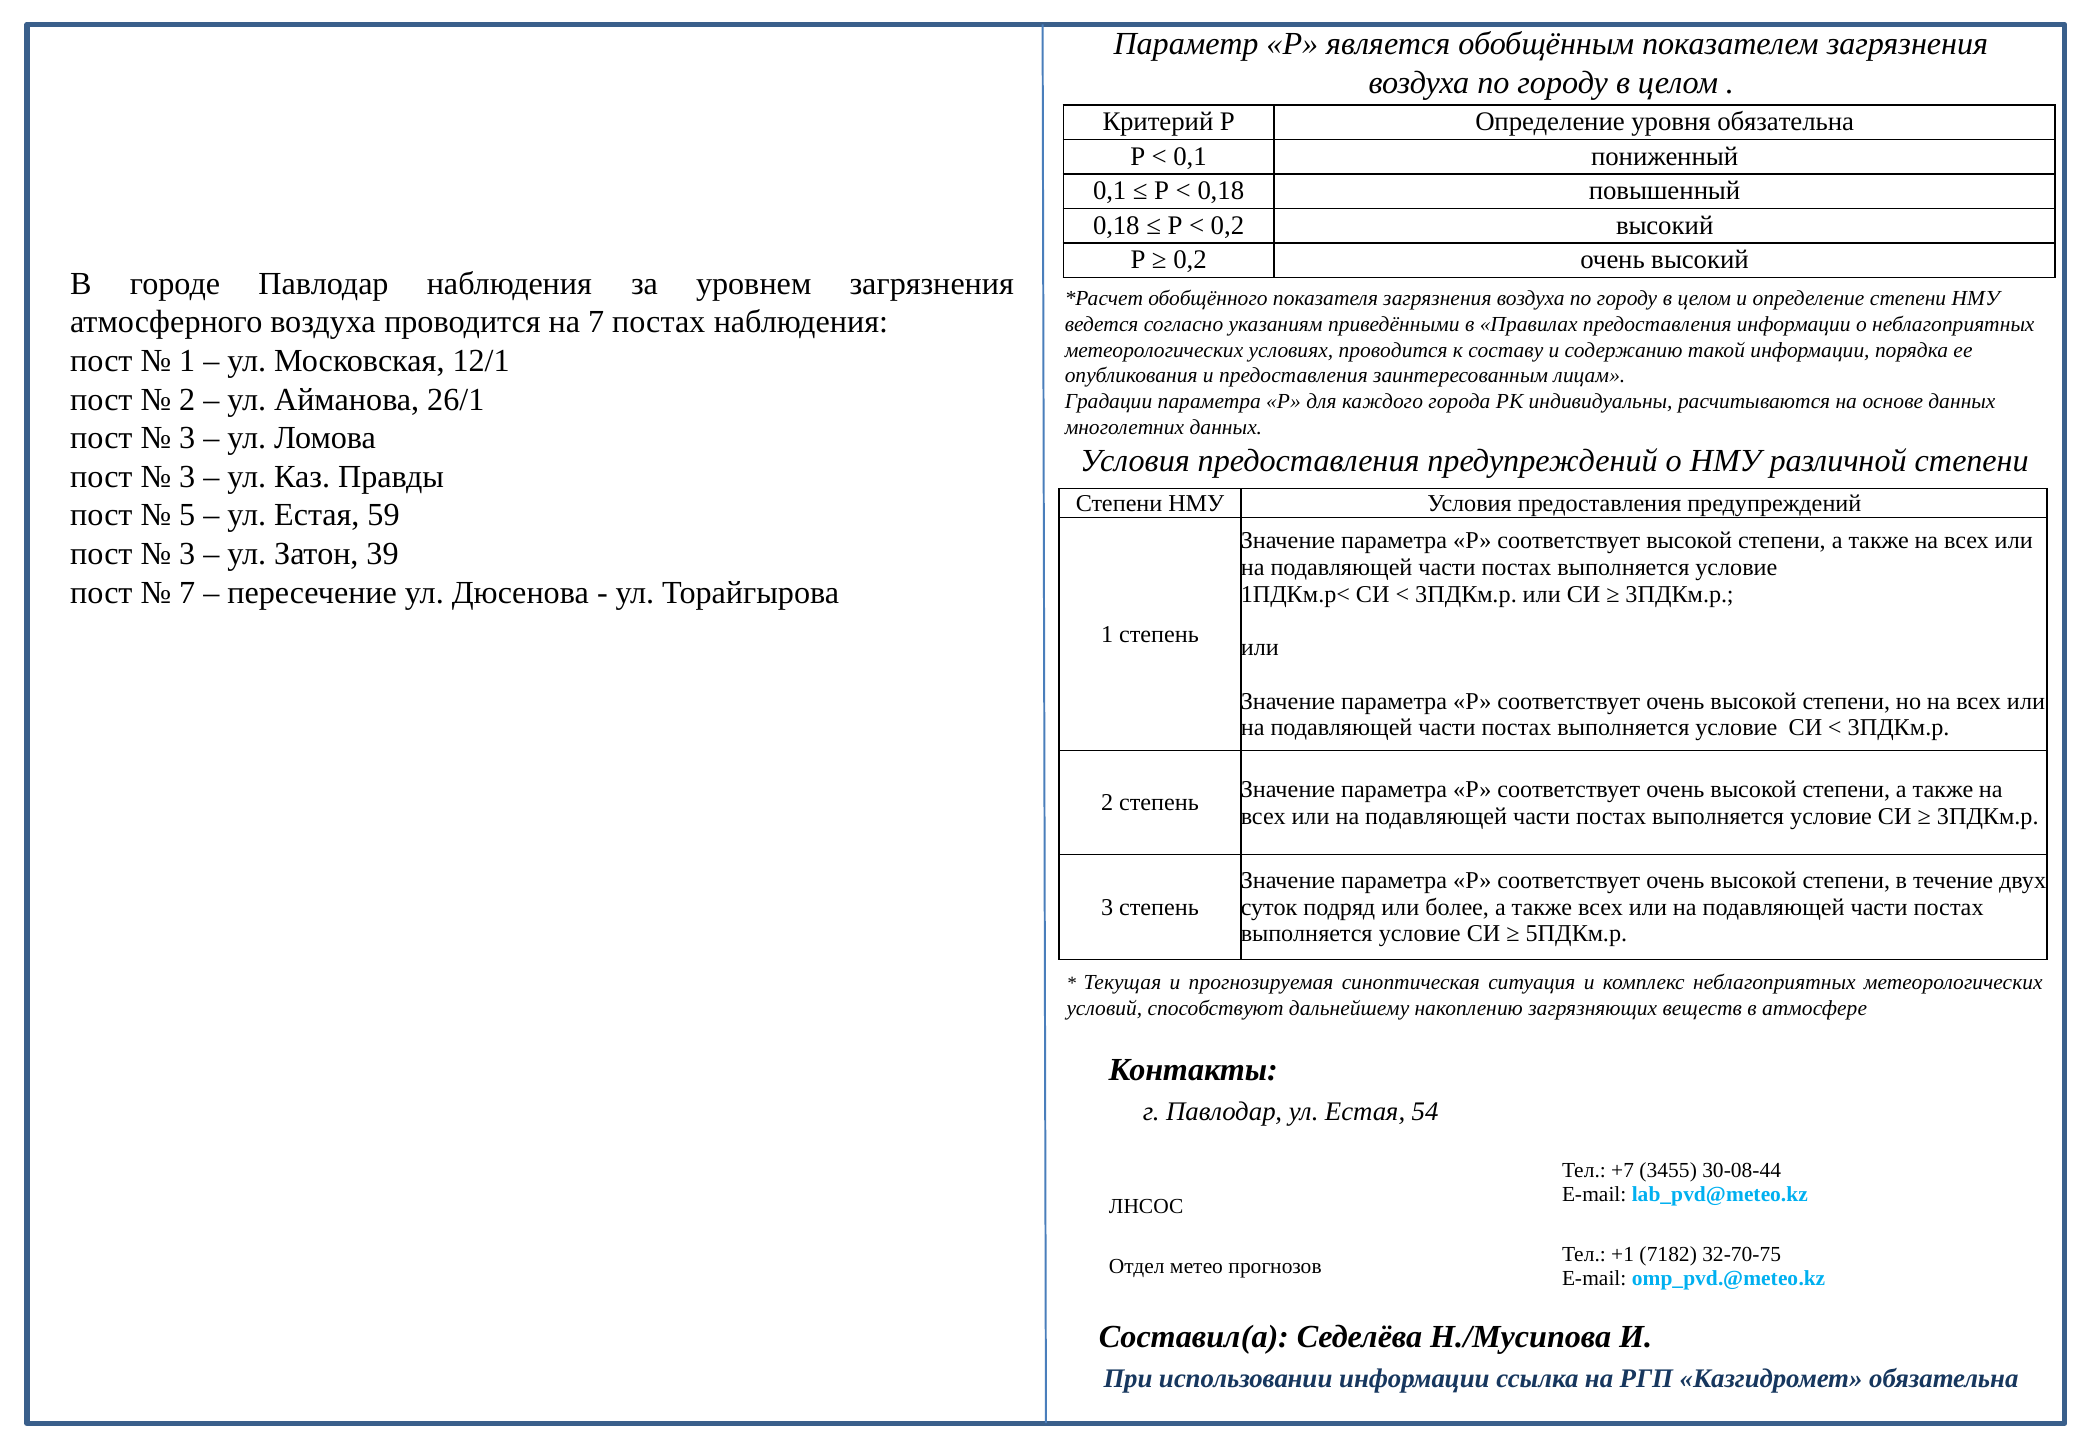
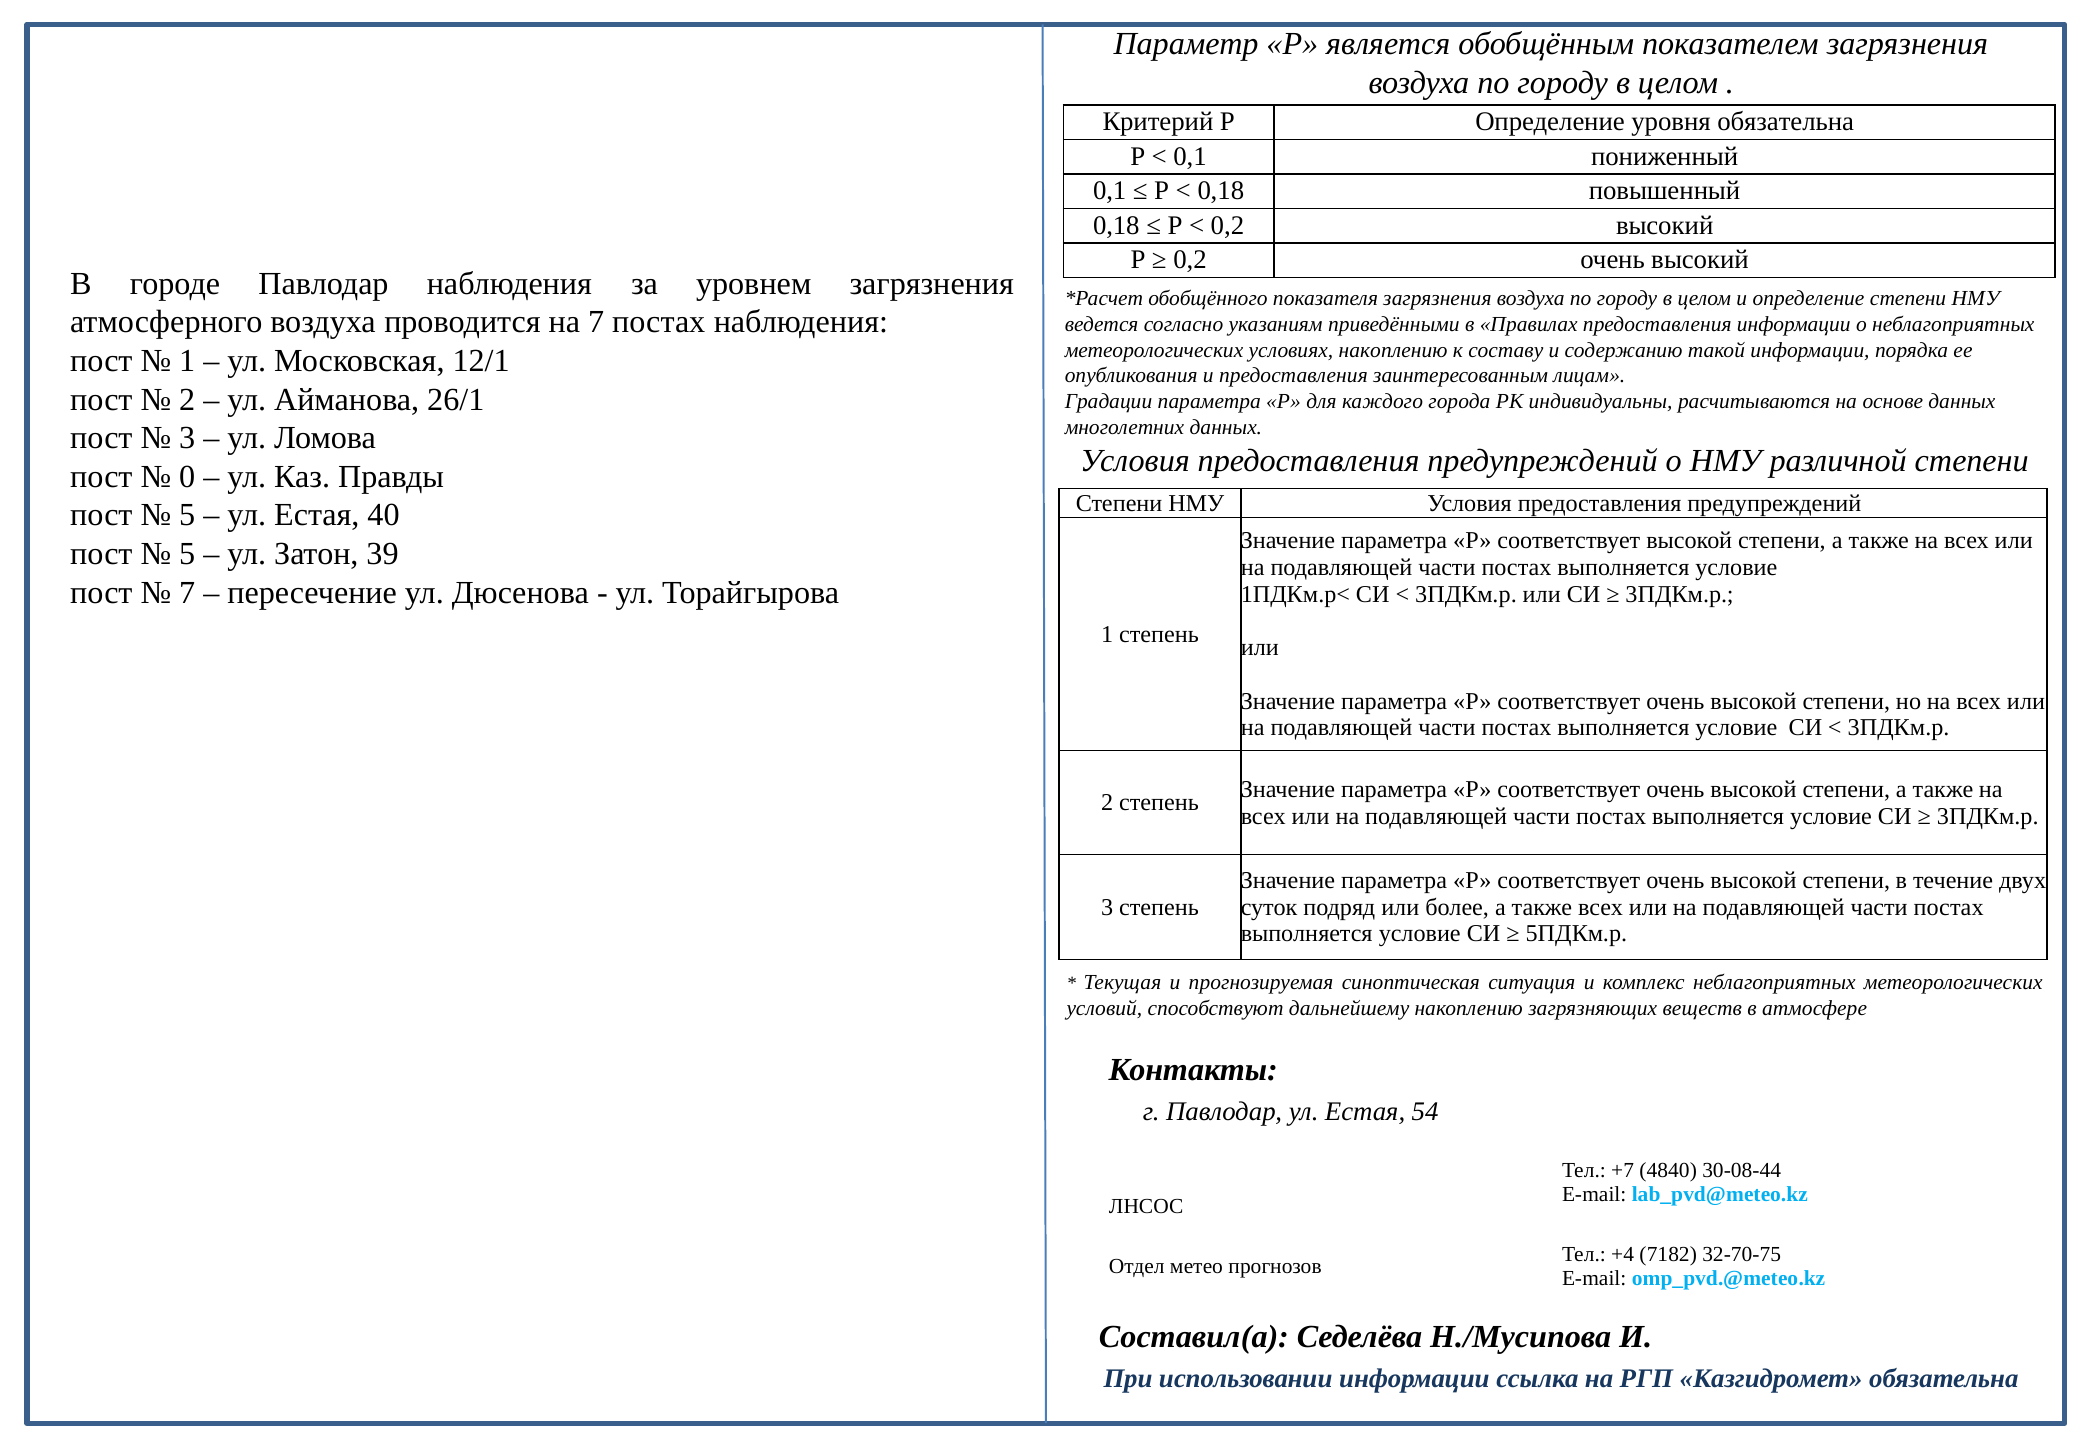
условиях проводится: проводится -> накоплению (1393, 350)
3: 3 -> 0 (187, 477)
59: 59 -> 40 (384, 515)
3: 3 -> 5 (187, 554)
3455: 3455 -> 4840 (1668, 1171)
+1: +1 -> +4 (1623, 1255)
